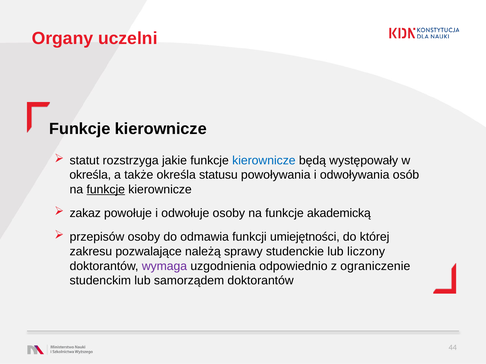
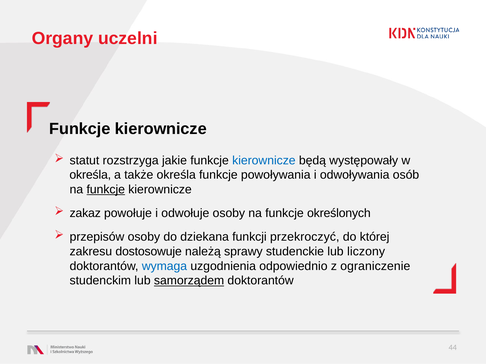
określa statusu: statusu -> funkcje (218, 175)
akademicką: akademicką -> określonych (339, 214)
odmawia: odmawia -> dziekana (205, 237)
umiejętności: umiejętności -> przekroczyć (305, 237)
pozwalające: pozwalające -> dostosowuje (149, 252)
wymaga colour: purple -> blue (164, 266)
samorządem underline: none -> present (189, 281)
